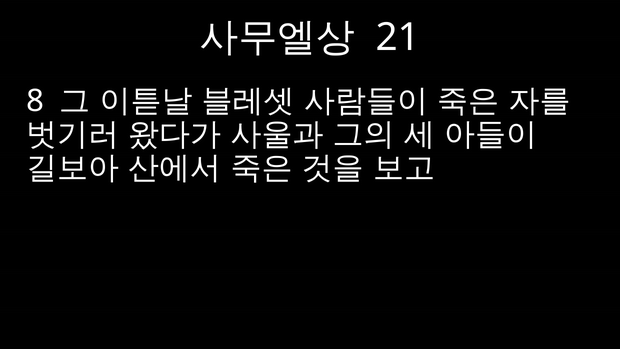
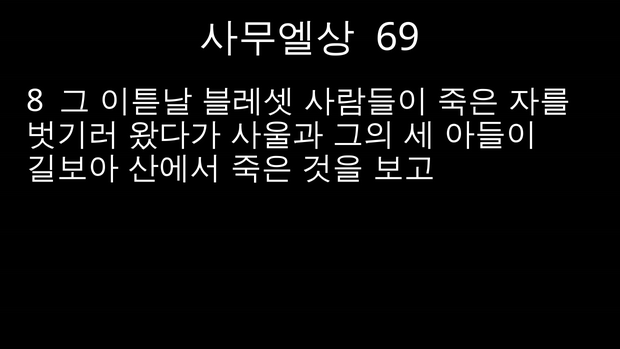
21: 21 -> 69 (398, 37)
